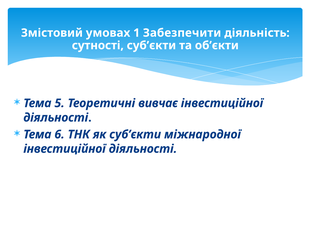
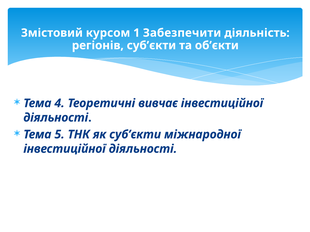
умовах: умовах -> курсом (108, 33)
сутності: сутності -> регіонів (98, 46)
5: 5 -> 4 (60, 103)
6: 6 -> 5 (60, 135)
